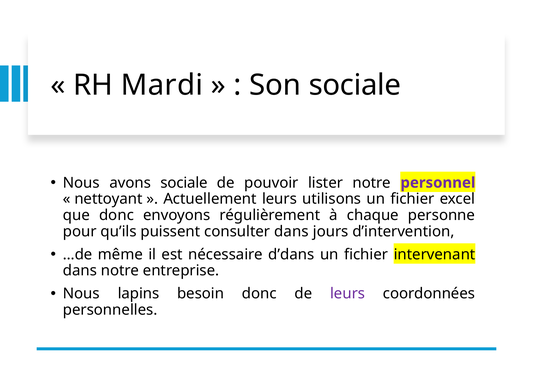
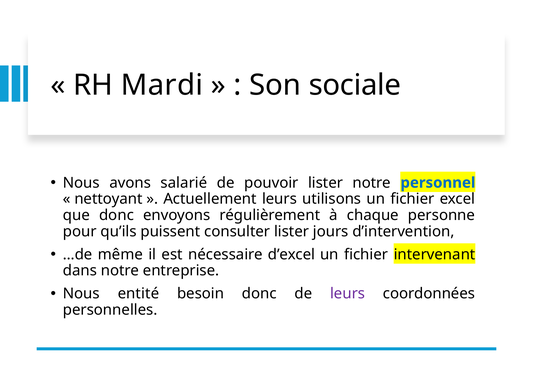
avons sociale: sociale -> salarié (184, 183)
personnel colour: purple -> blue (438, 183)
consulter dans: dans -> lister (292, 231)
d’dans: d’dans -> d’excel (291, 254)
lapins: lapins -> entité (138, 294)
